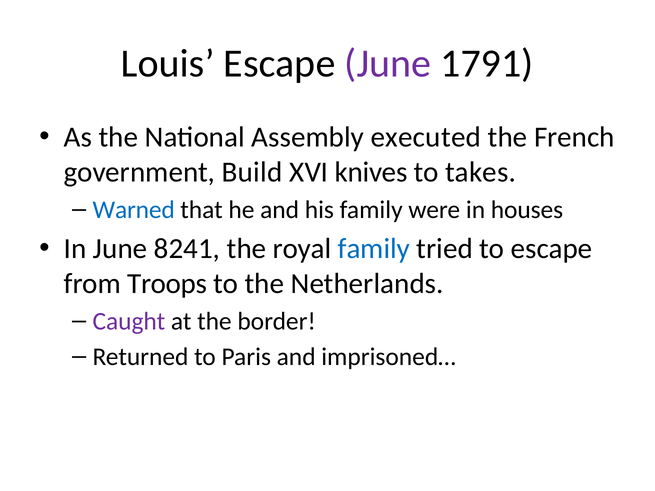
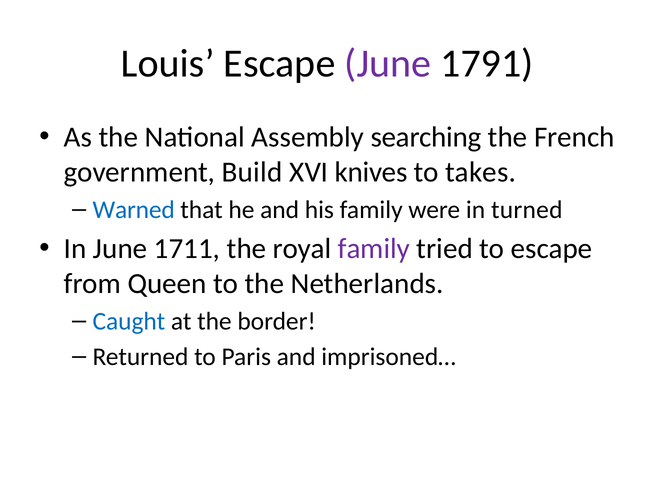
executed: executed -> searching (426, 137)
houses: houses -> turned (527, 210)
8241: 8241 -> 1711 (187, 249)
family colour: blue -> purple (374, 249)
Troops: Troops -> Queen (167, 284)
Caught colour: purple -> blue (129, 321)
